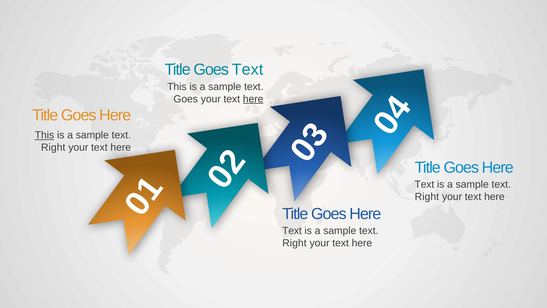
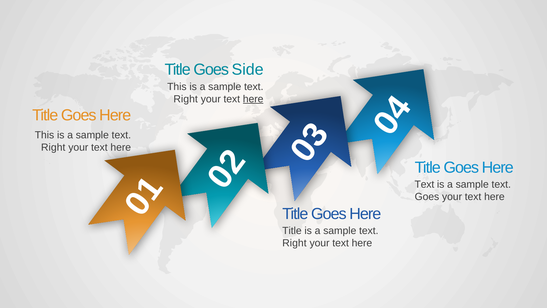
Goes Text: Text -> Side (248, 70)
Goes: Goes -> Right (186, 99)
This underline: present -> none (44, 135)
Right: Right -> Goes (427, 197)
Text: Text -> Title (292, 231)
